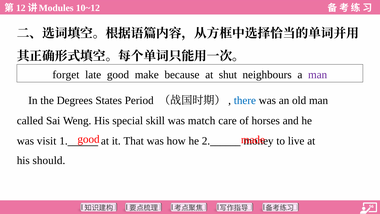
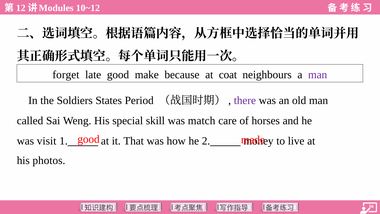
shut: shut -> coat (228, 75)
Degrees: Degrees -> Soldiers (75, 100)
there colour: blue -> purple (245, 100)
should: should -> photos (49, 160)
